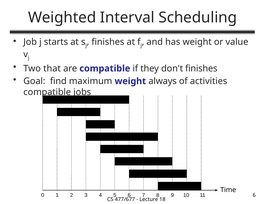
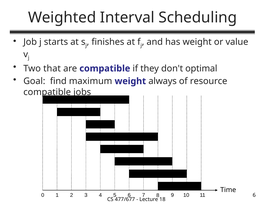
don't finishes: finishes -> optimal (201, 68)
activities: activities -> resource (209, 81)
